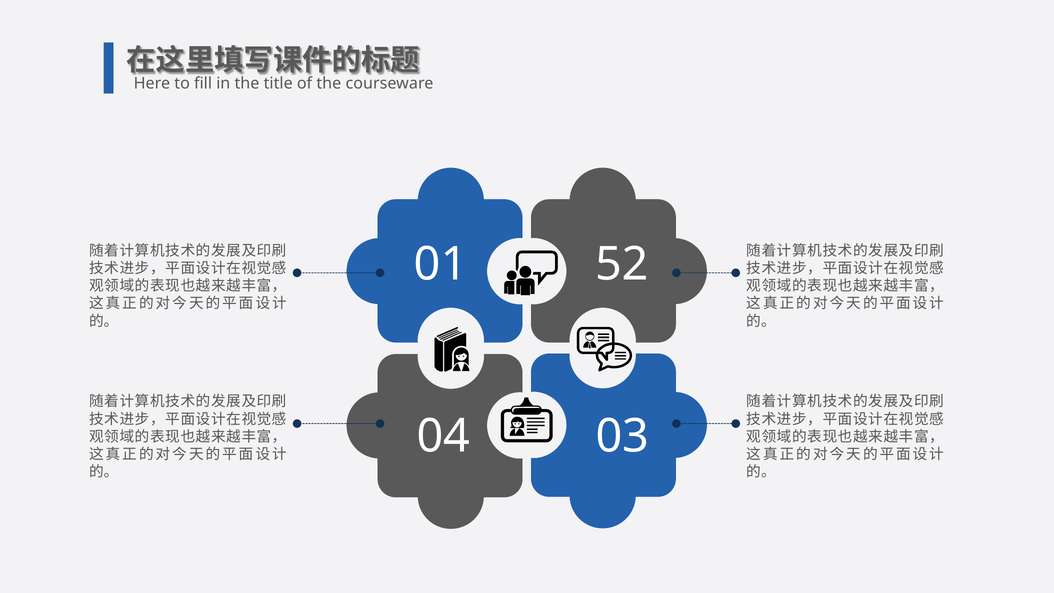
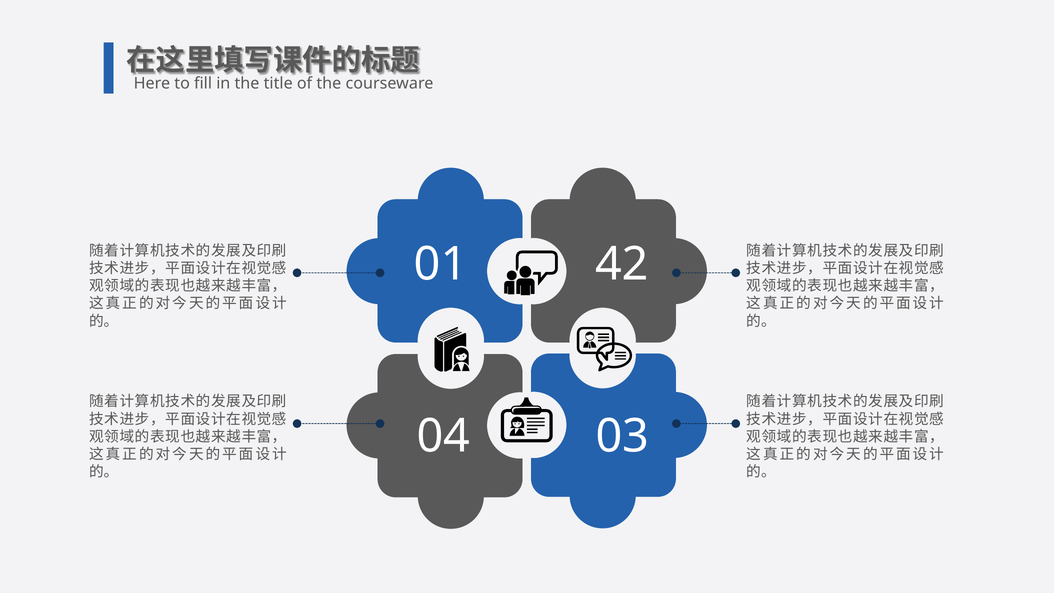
52: 52 -> 42 (622, 264)
